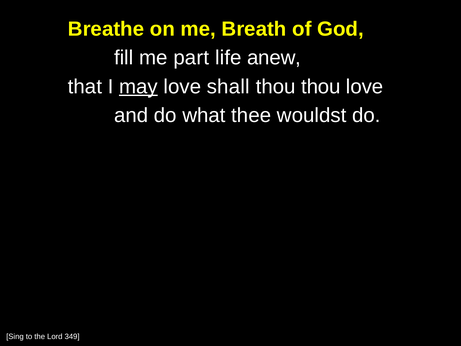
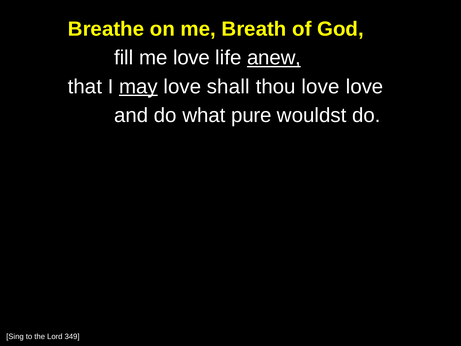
me part: part -> love (192, 58)
anew underline: none -> present (274, 58)
thou thou: thou -> love (321, 87)
thee: thee -> pure (251, 115)
